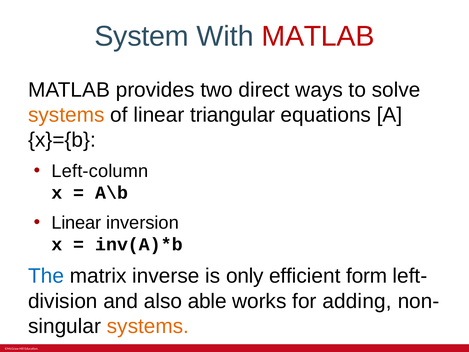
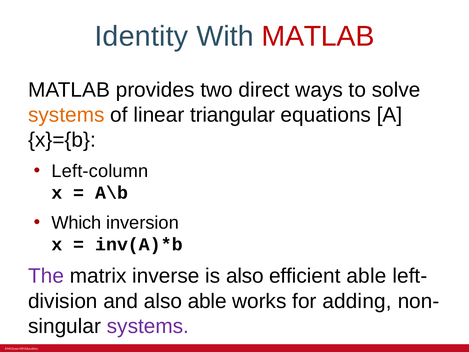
System: System -> Identity (141, 36)
Linear: Linear -> Which (76, 223)
The colour: blue -> purple (46, 276)
is only: only -> also (245, 276)
efficient form: form -> able (366, 276)
systems colour: orange -> purple (148, 326)
